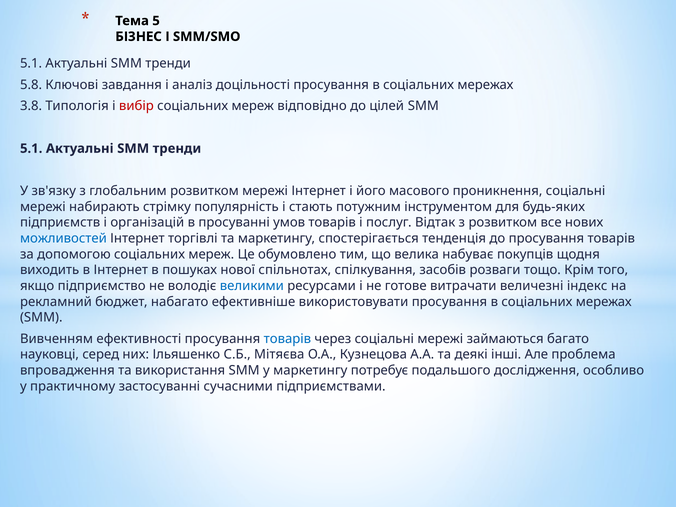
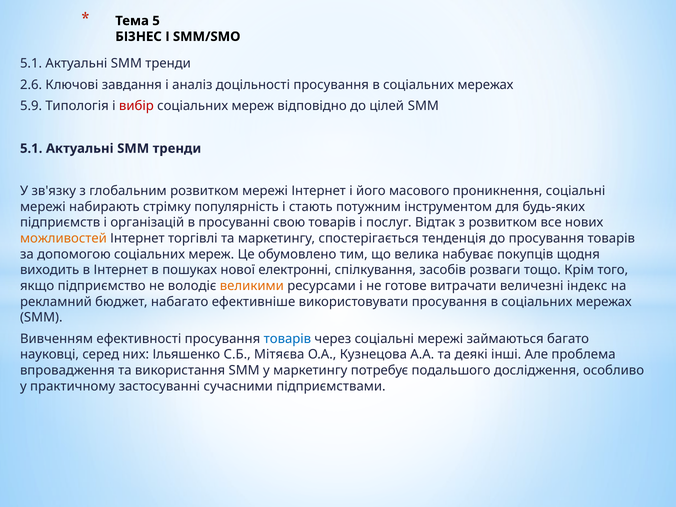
5.8: 5.8 -> 2.6 (31, 85)
3.8: 3.8 -> 5.9 (31, 106)
умов: умов -> свою (289, 223)
можливостей colour: blue -> orange (63, 238)
спільнотах: спільнотах -> електронні (295, 270)
великими colour: blue -> orange (252, 286)
